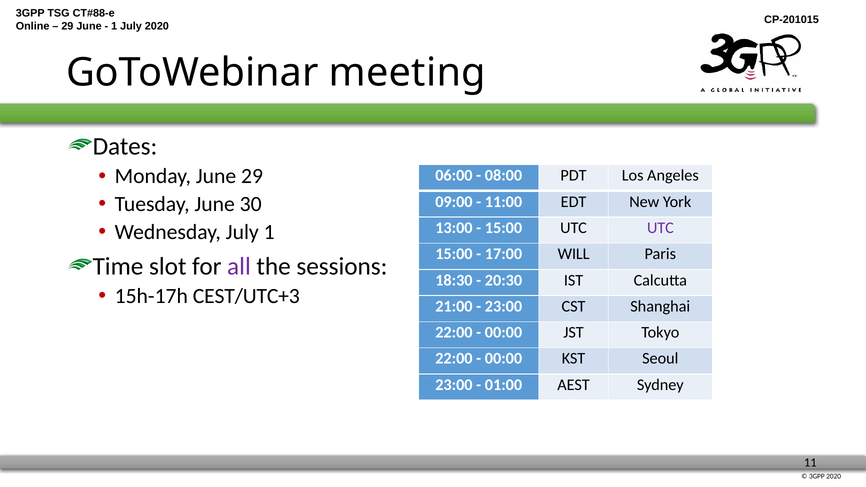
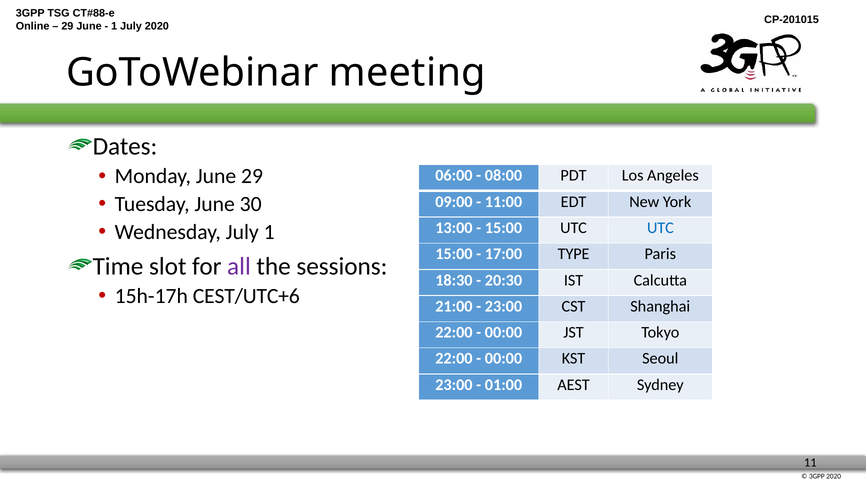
UTC colour: purple -> blue (660, 228)
WILL: WILL -> TYPE (574, 254)
CEST/UTC+3: CEST/UTC+3 -> CEST/UTC+6 (246, 296)
